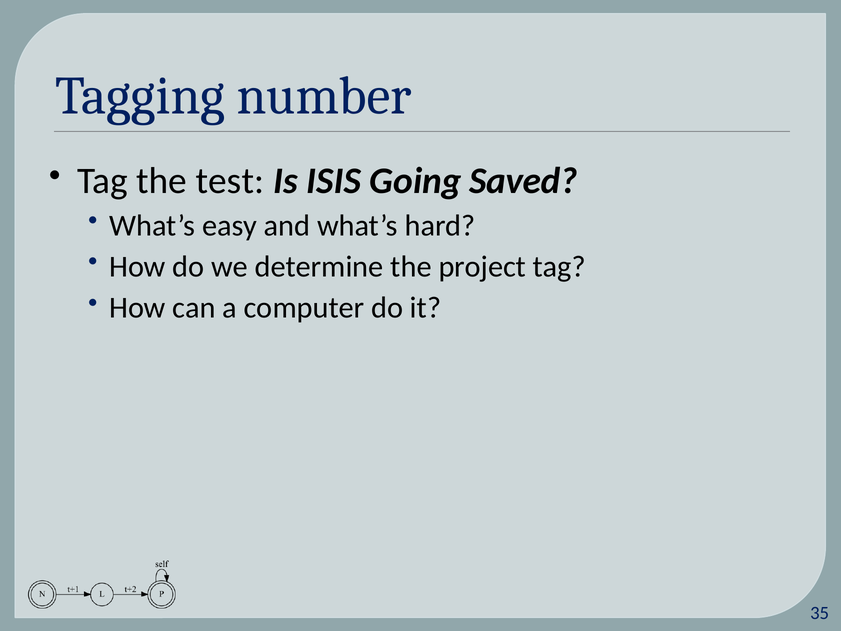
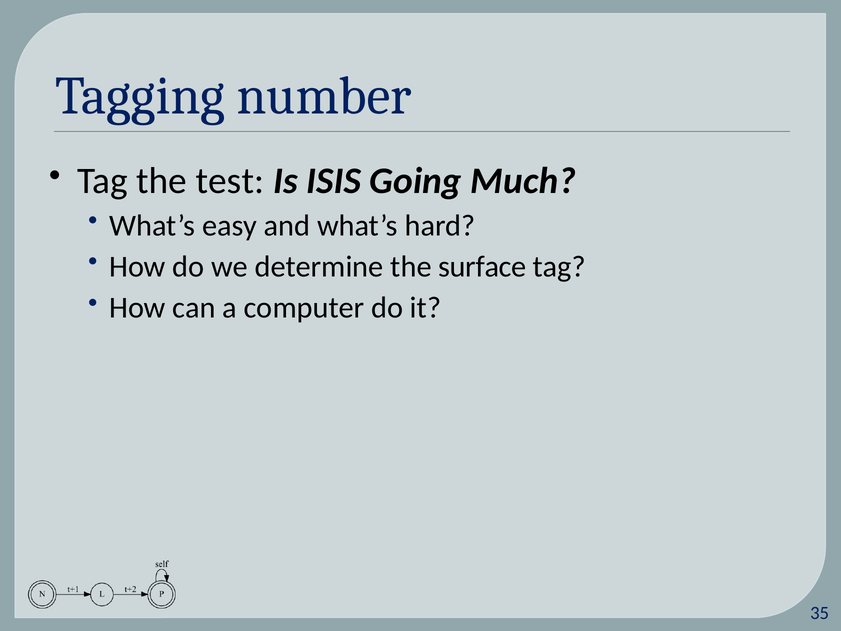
Saved: Saved -> Much (523, 181)
project: project -> surface (482, 267)
